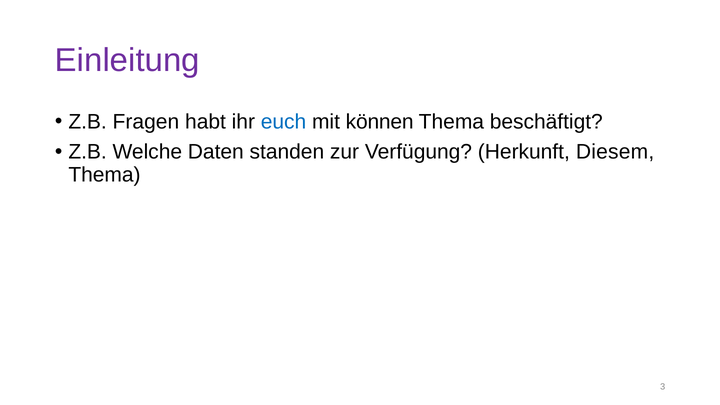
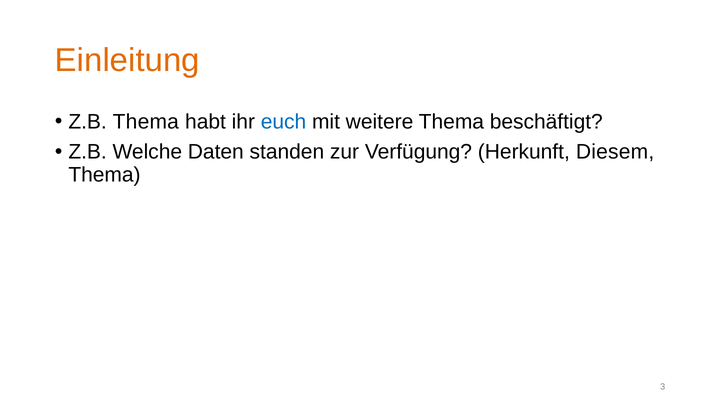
Einleitung colour: purple -> orange (127, 60)
Z.B Fragen: Fragen -> Thema (146, 122)
können: können -> weitere (380, 122)
